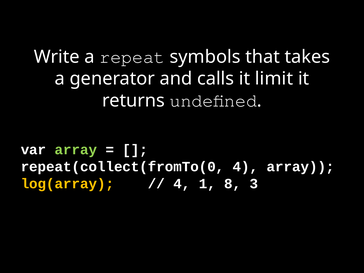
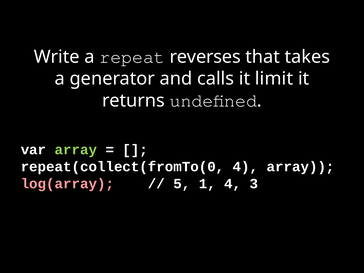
symbols: symbols -> reverses (205, 57)
log(array colour: yellow -> pink (67, 184)
4: 4 -> 5 (182, 184)
1 8: 8 -> 4 (233, 184)
